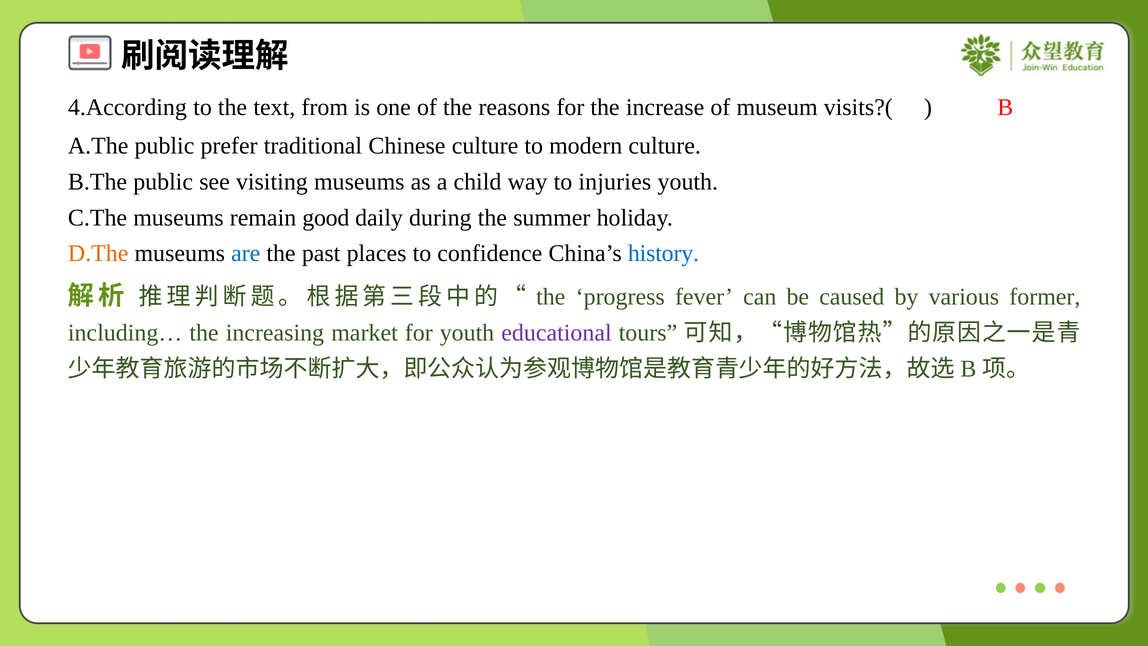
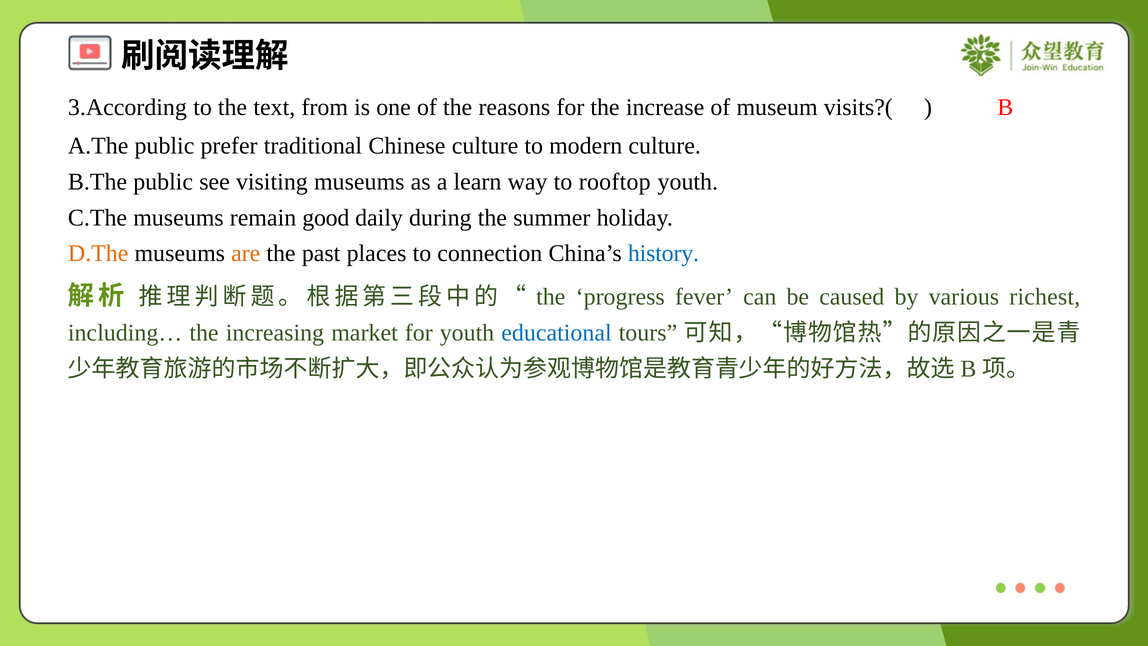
4.According: 4.According -> 3.According (127, 108)
child: child -> learn (477, 182)
injuries: injuries -> rooftop (615, 182)
are colour: blue -> orange (246, 253)
confidence: confidence -> connection (490, 253)
former: former -> richest (1045, 297)
educational colour: purple -> blue (557, 333)
